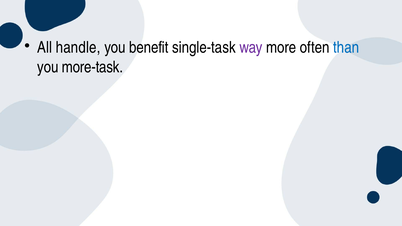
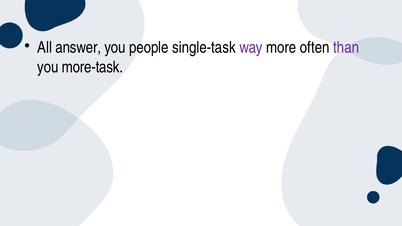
handle: handle -> answer (78, 48)
benefit: benefit -> people (149, 48)
than colour: blue -> purple (346, 48)
